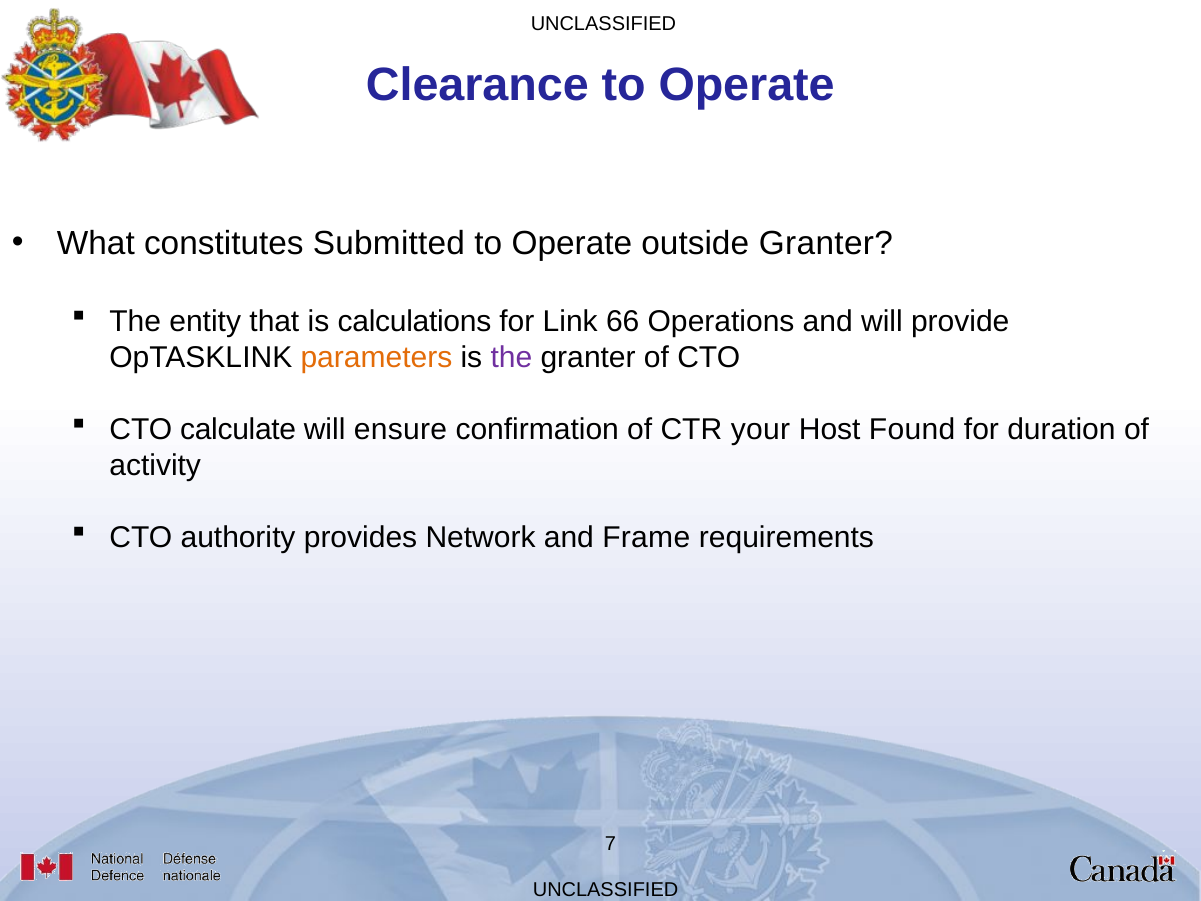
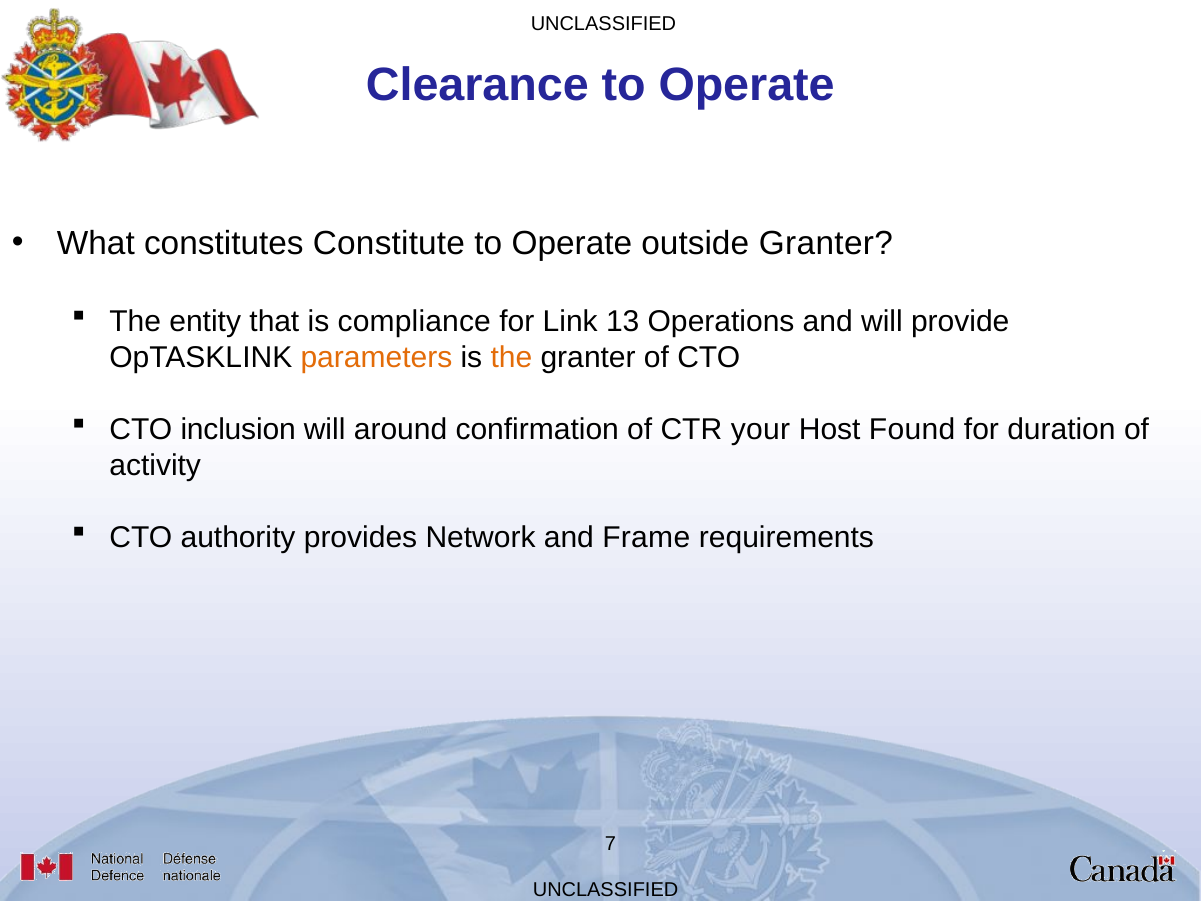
Submitted: Submitted -> Constitute (389, 243)
calculations: calculations -> compliance (414, 321)
66: 66 -> 13 (623, 321)
the colour: purple -> orange (511, 357)
calculate: calculate -> inclusion (238, 429)
ensure: ensure -> around (401, 429)
